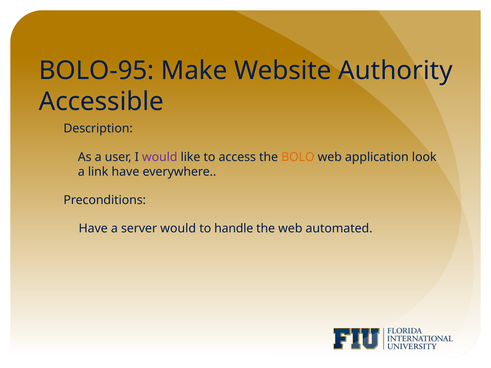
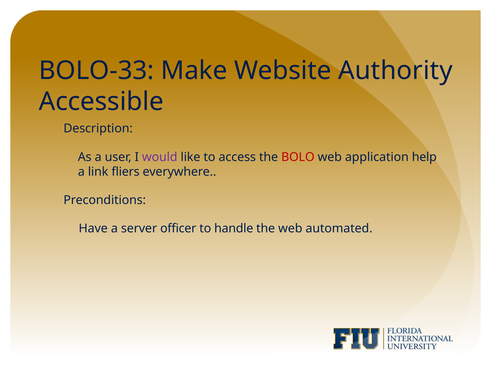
BOLO-95: BOLO-95 -> BOLO-33 (97, 71)
BOLO colour: orange -> red (298, 157)
look: look -> help (424, 157)
have: have -> fliers (126, 172)
server would: would -> officer (178, 229)
